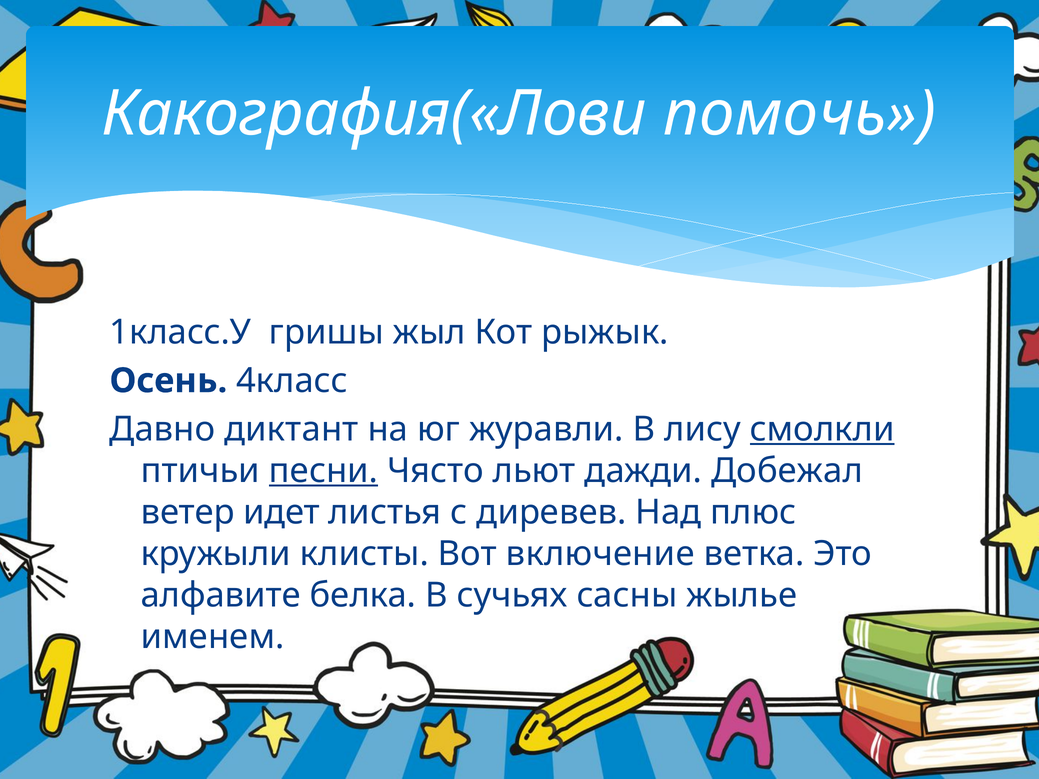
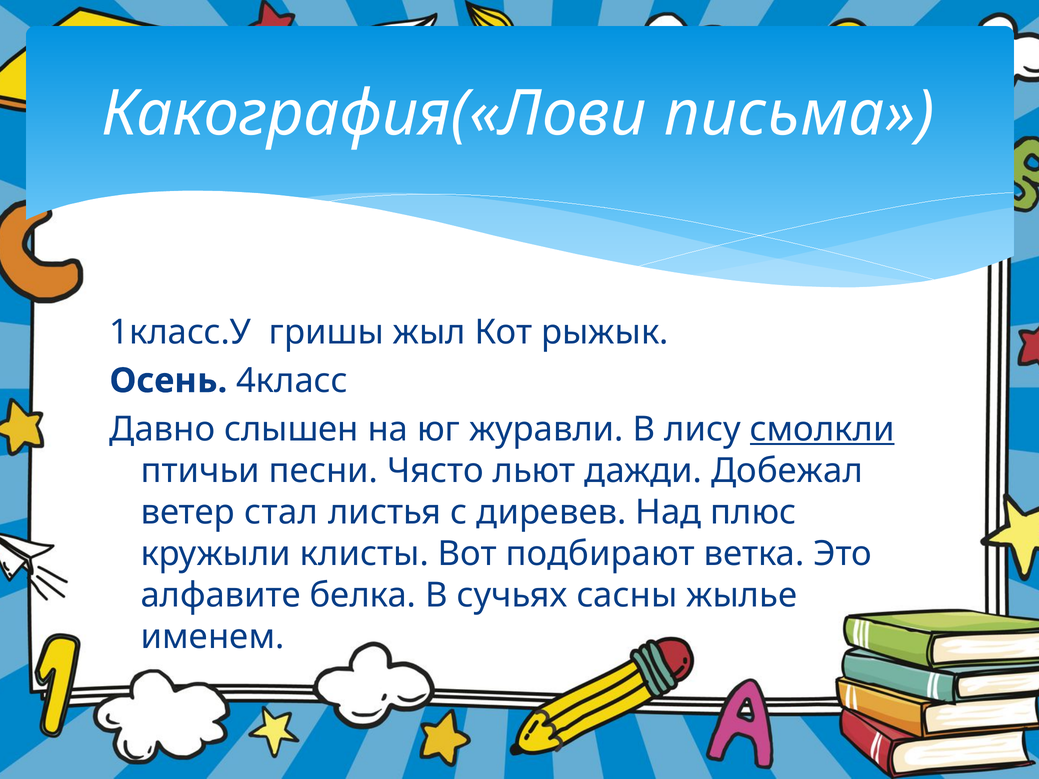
помочь: помочь -> письма (799, 114)
диктант: диктант -> слышен (291, 429)
песни underline: present -> none (324, 471)
идет: идет -> стал (281, 512)
включение: включение -> подбирают (600, 554)
